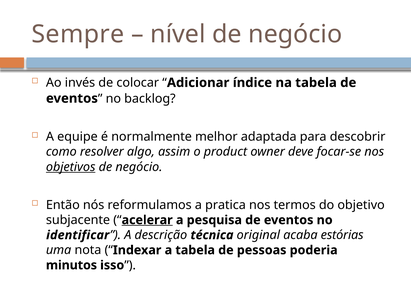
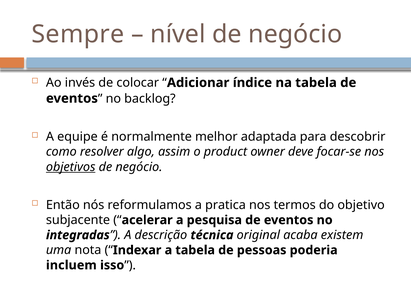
acelerar underline: present -> none (147, 220)
identificar: identificar -> integradas (78, 235)
estórias: estórias -> existem (342, 235)
minutos: minutos -> incluem (71, 265)
